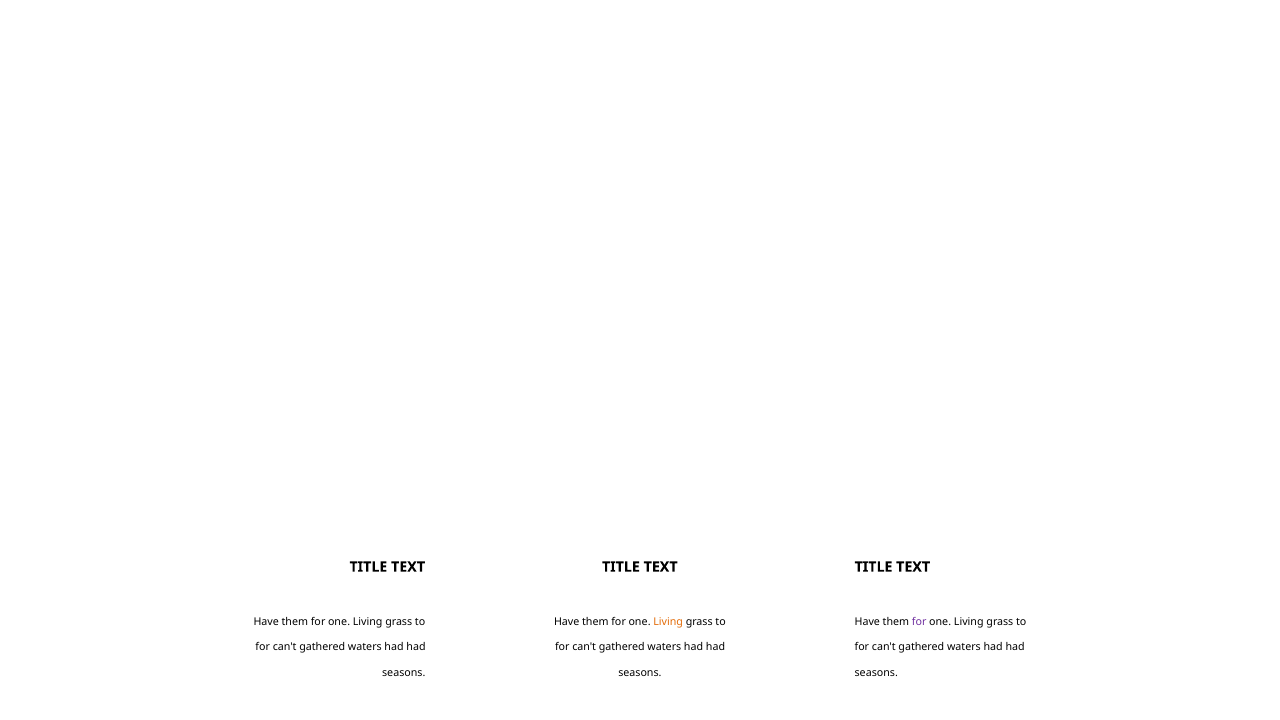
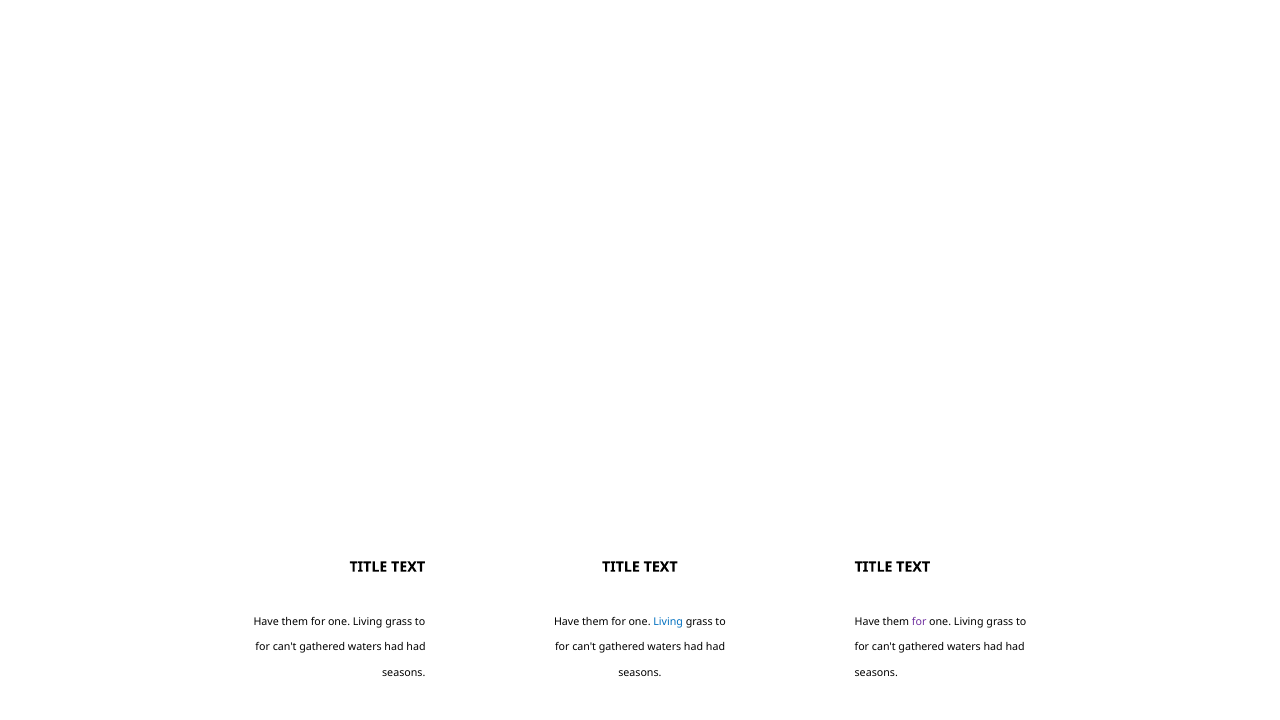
Living colour: orange -> blue (668, 622)
